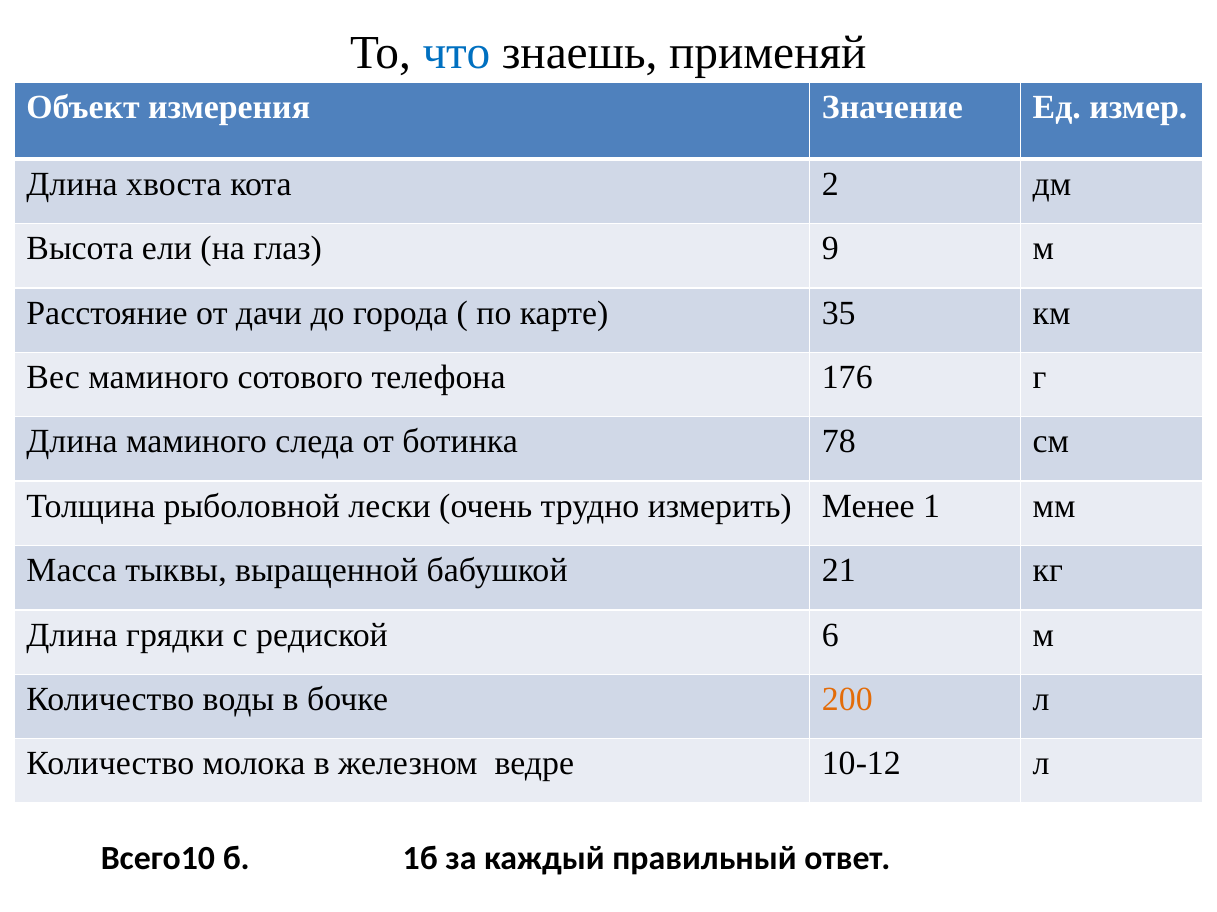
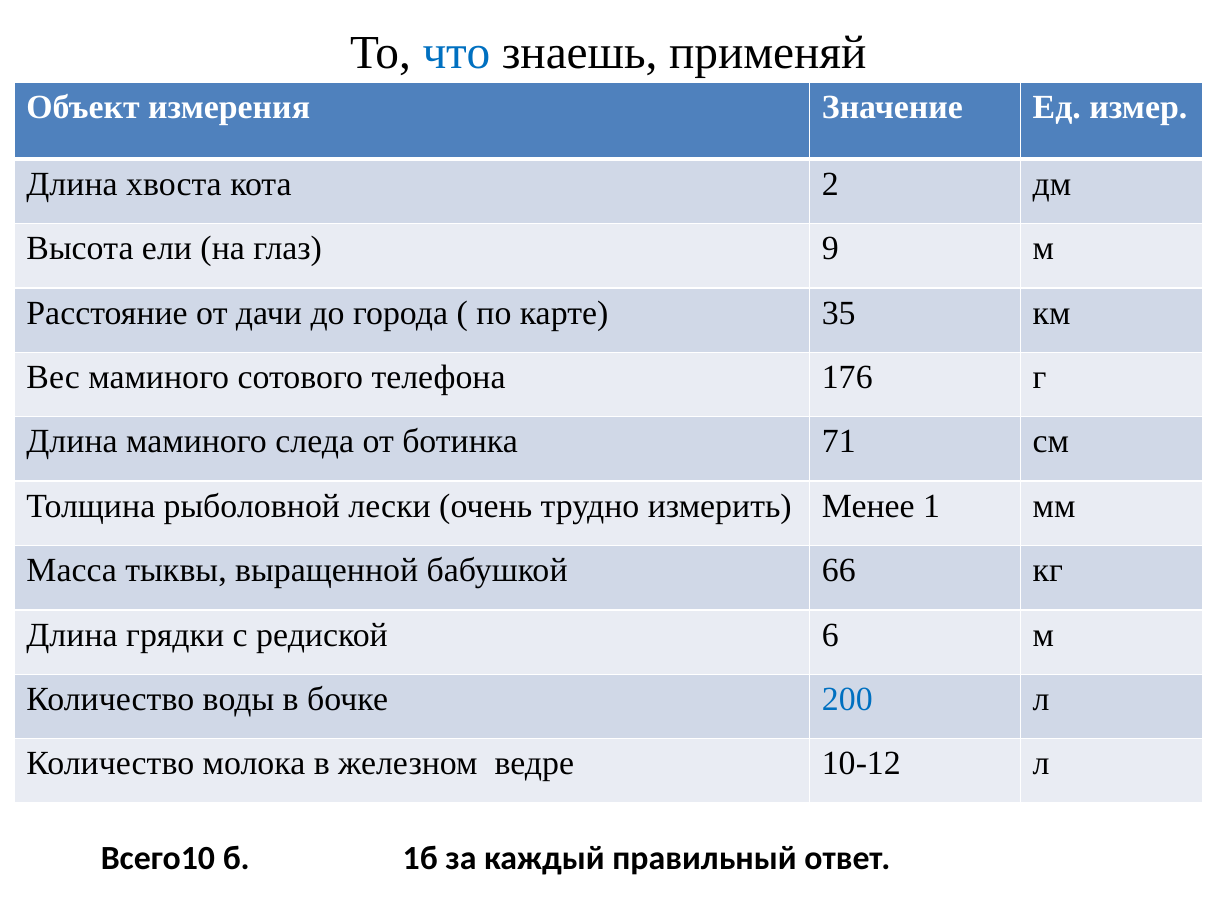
78: 78 -> 71 (839, 442)
21: 21 -> 66 (839, 571)
200 colour: orange -> blue (847, 700)
